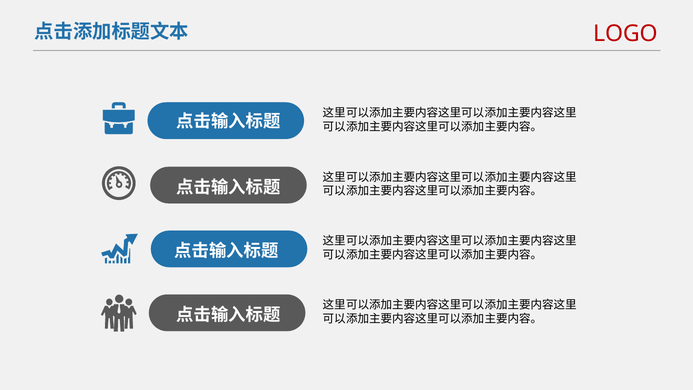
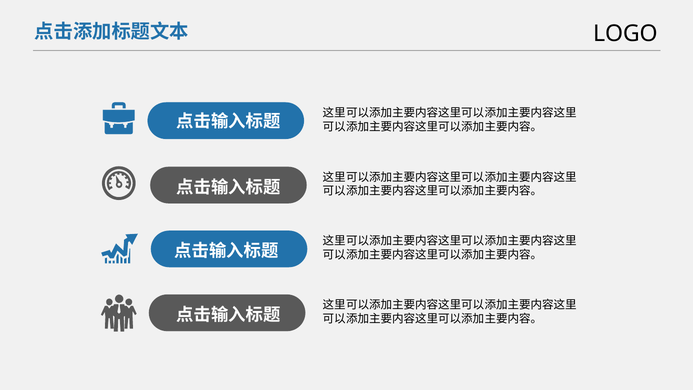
LOGO colour: red -> black (625, 34)
